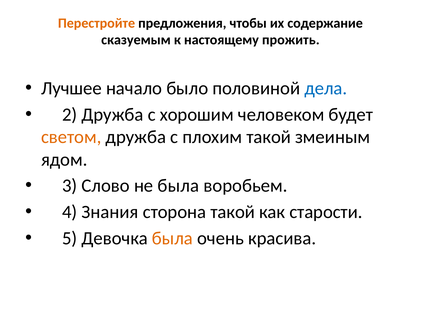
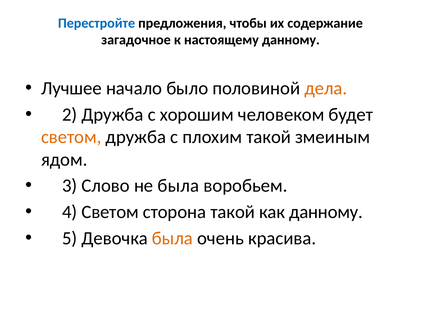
Перестройте colour: orange -> blue (97, 23)
сказуемым: сказуемым -> загадочное (136, 40)
настоящему прожить: прожить -> данному (291, 40)
дела colour: blue -> orange (326, 88)
4 Знания: Знания -> Светом (110, 212)
как старости: старости -> данному (326, 212)
